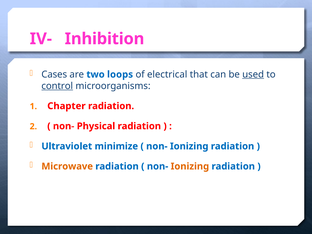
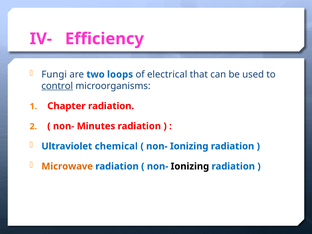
Inhibition: Inhibition -> Efficiency (104, 39)
Cases: Cases -> Fungi (54, 74)
used underline: present -> none (253, 74)
Physical: Physical -> Minutes (96, 126)
minimize: minimize -> chemical (116, 146)
Ionizing colour: orange -> black (190, 166)
